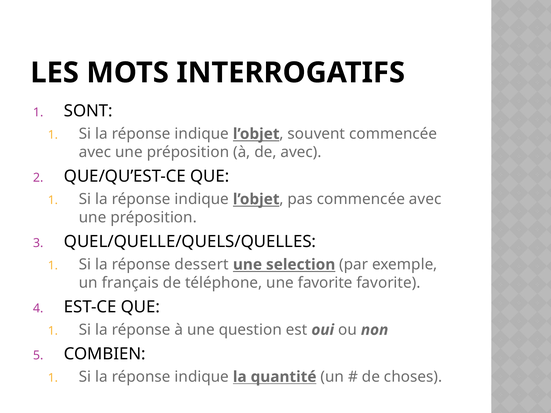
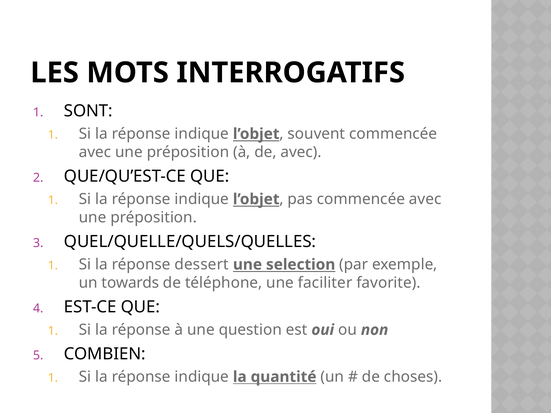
français: français -> towards (130, 283)
une favorite: favorite -> faciliter (325, 283)
